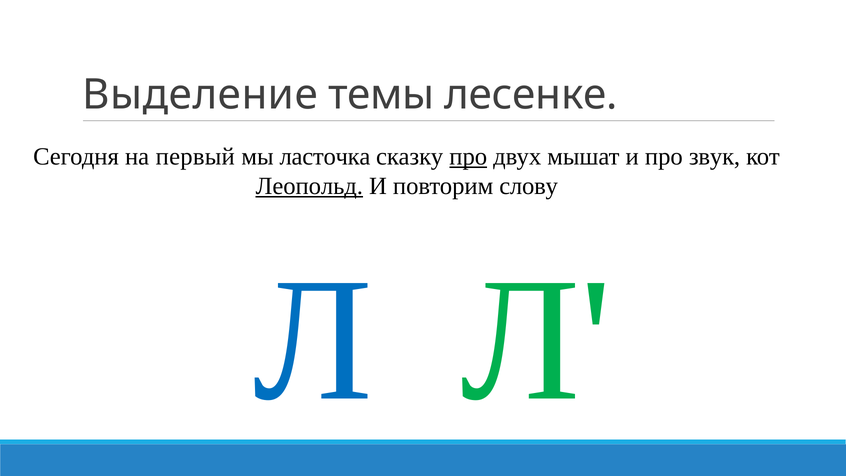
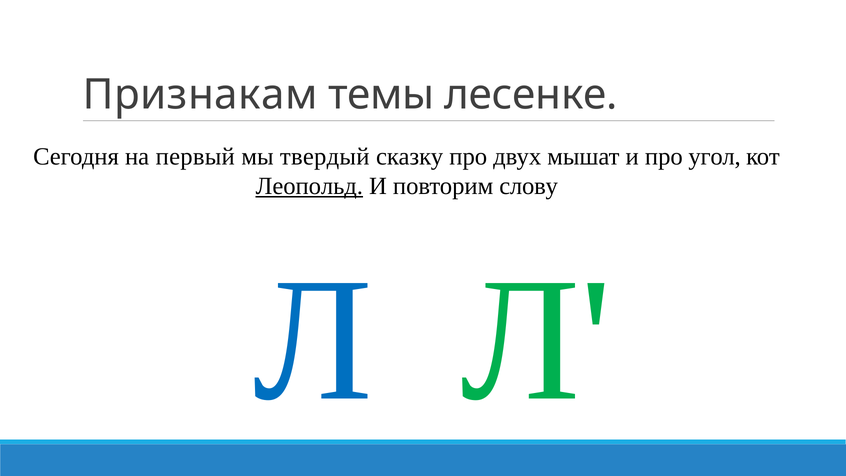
Выделение: Выделение -> Признакам (200, 95)
ласточка: ласточка -> твердый (325, 156)
про underline: present -> none (468, 156)
звук: звук -> угол (715, 156)
